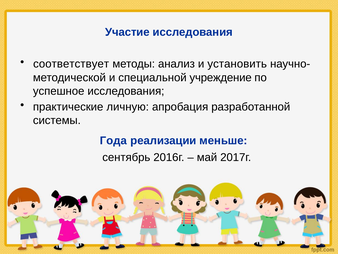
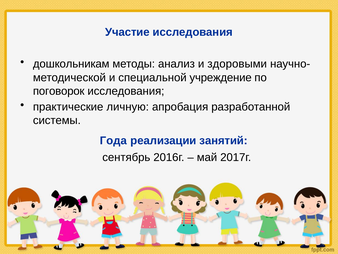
соответствует: соответствует -> дошкольникам (71, 64)
установить: установить -> здоровыми (237, 64)
успешное: успешное -> поговорок (59, 91)
меньше: меньше -> занятий (224, 140)
